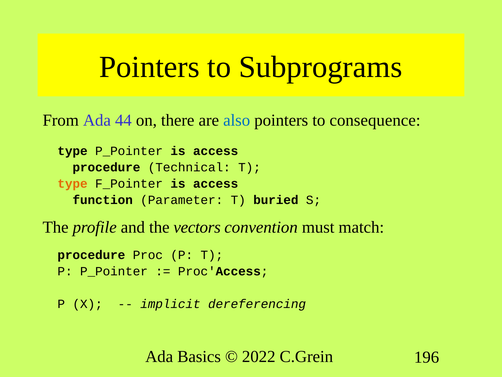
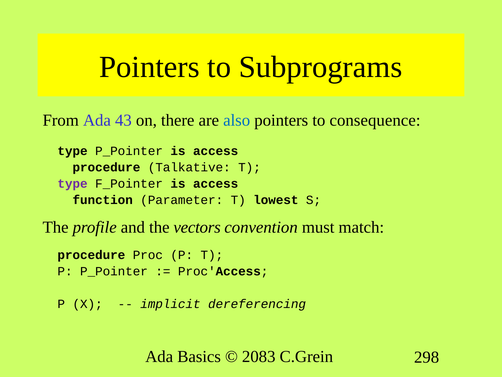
44: 44 -> 43 (123, 120)
Technical: Technical -> Talkative (189, 167)
type colour: orange -> purple (73, 183)
buried: buried -> lowest (276, 200)
2022: 2022 -> 2083 (259, 356)
196: 196 -> 298 (427, 357)
